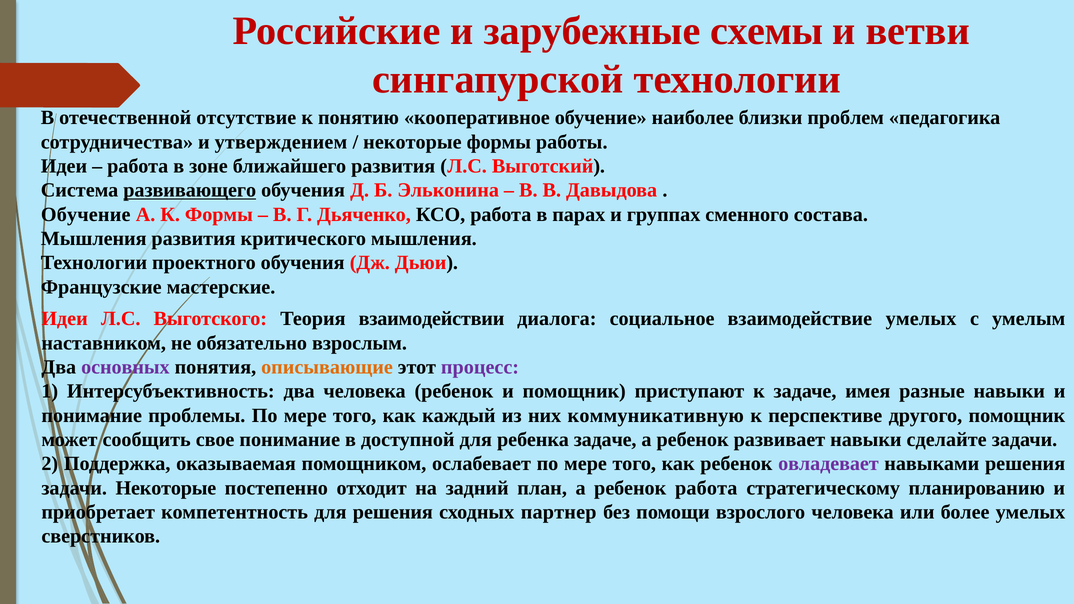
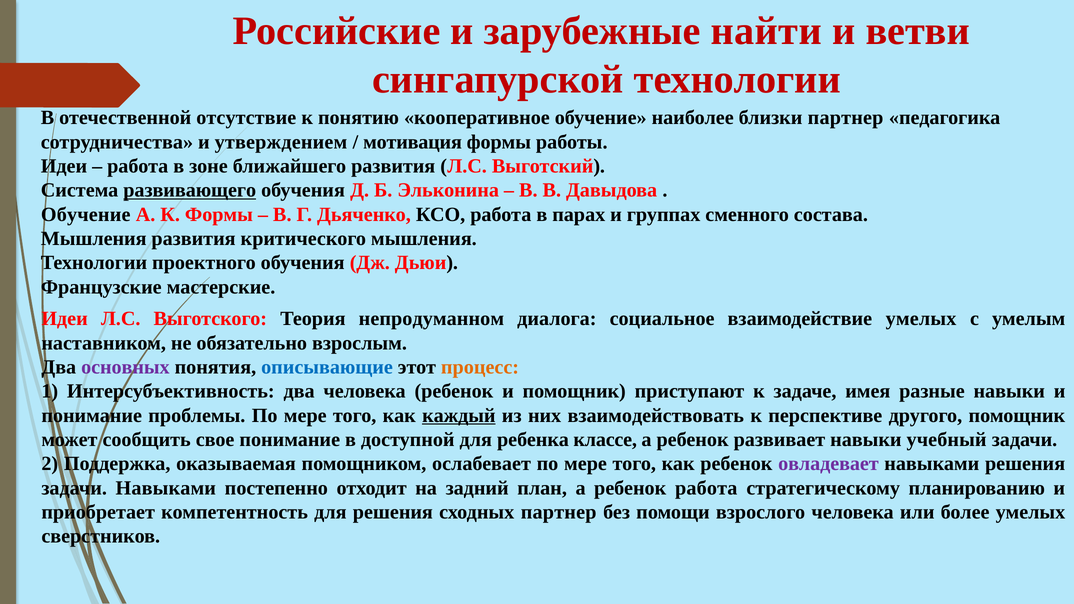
схемы: схемы -> найти (766, 31)
близки проблем: проблем -> партнер (846, 118)
некоторые: некоторые -> мотивация (413, 142)
взаимодействии: взаимодействии -> непродуманном (431, 319)
описывающие colour: orange -> blue (327, 367)
процесс colour: purple -> orange (480, 367)
каждый underline: none -> present (459, 415)
коммуникативную: коммуникативную -> взаимодействовать (656, 415)
ребенка задаче: задаче -> классе (605, 440)
сделайте: сделайте -> учебный (947, 440)
задачи Некоторые: Некоторые -> Навыками (166, 488)
